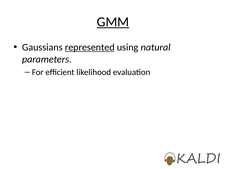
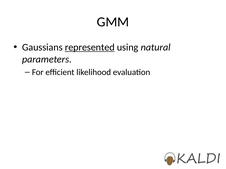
GMM underline: present -> none (113, 22)
